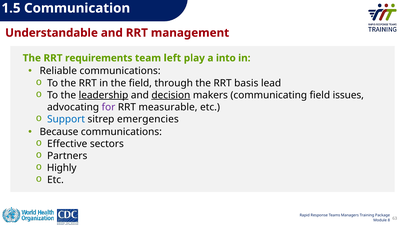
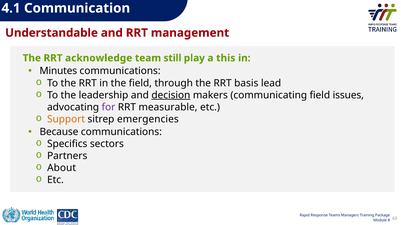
1.5: 1.5 -> 4.1 (11, 8)
requirements: requirements -> acknowledge (99, 58)
left: left -> still (172, 58)
into: into -> this (226, 58)
Reliable: Reliable -> Minutes (58, 71)
leadership underline: present -> none (103, 95)
Support colour: blue -> orange (66, 119)
Effective: Effective -> Specifics (67, 144)
Highly: Highly -> About (62, 168)
